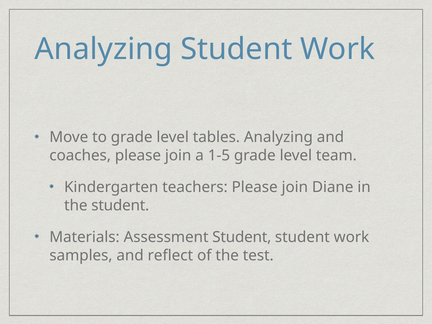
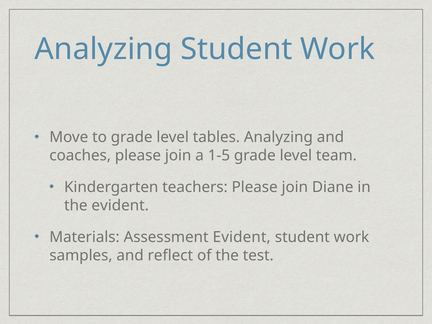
the student: student -> evident (120, 205)
Assessment Student: Student -> Evident (242, 237)
